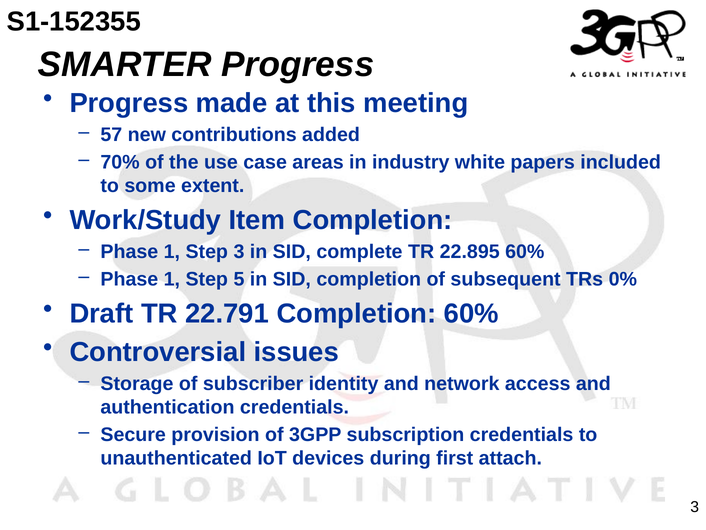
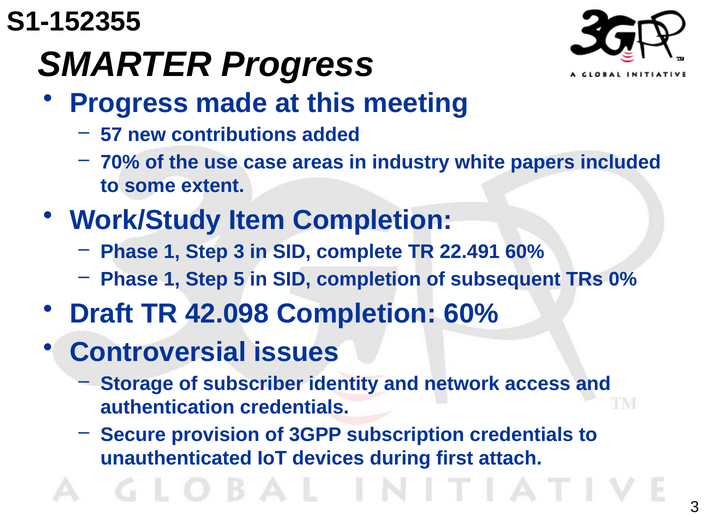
22.895: 22.895 -> 22.491 (470, 252)
22.791: 22.791 -> 42.098 (227, 313)
